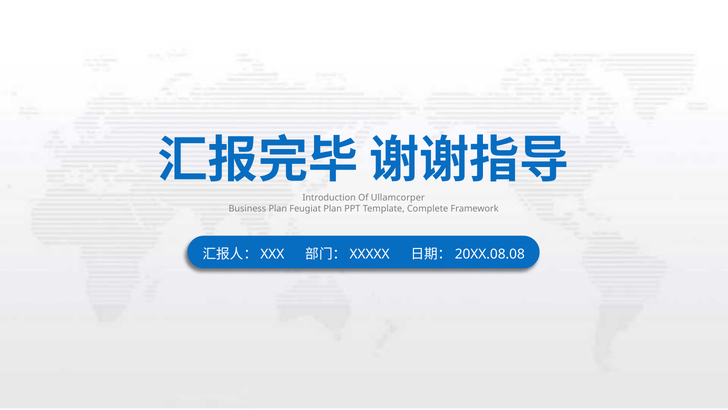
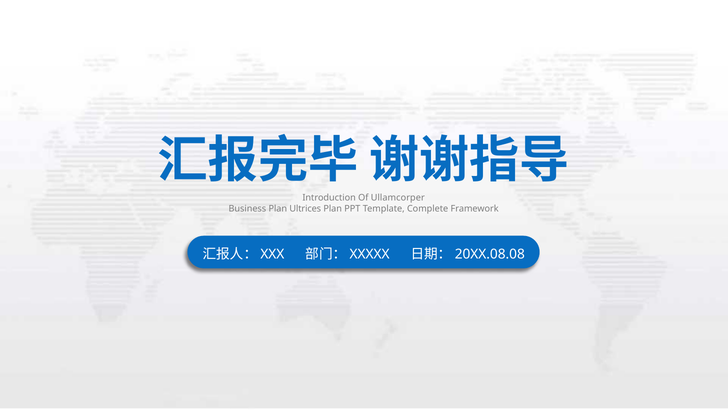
Feugiat: Feugiat -> Ultrices (305, 209)
